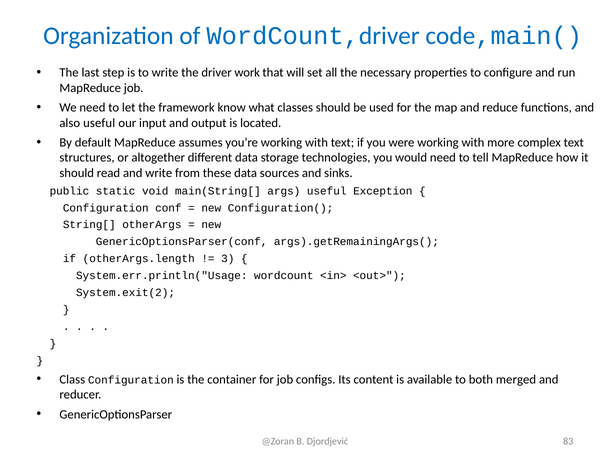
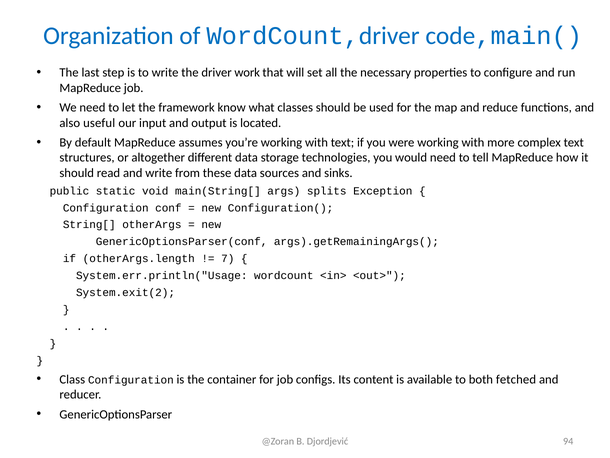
args useful: useful -> splits (327, 191)
3: 3 -> 7 (228, 259)
merged: merged -> fetched (516, 379)
83: 83 -> 94 (568, 441)
